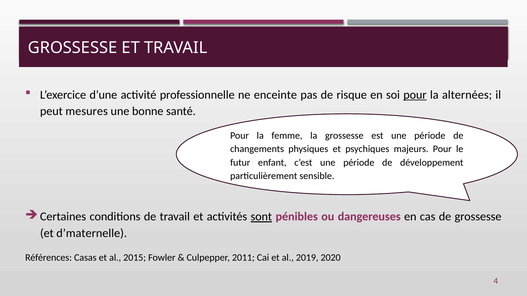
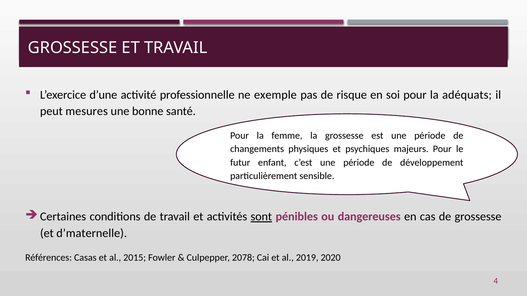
enceinte: enceinte -> exemple (275, 95)
pour underline: present -> none (415, 95)
alternées: alternées -> adéquats (467, 95)
2011: 2011 -> 2078 (243, 258)
